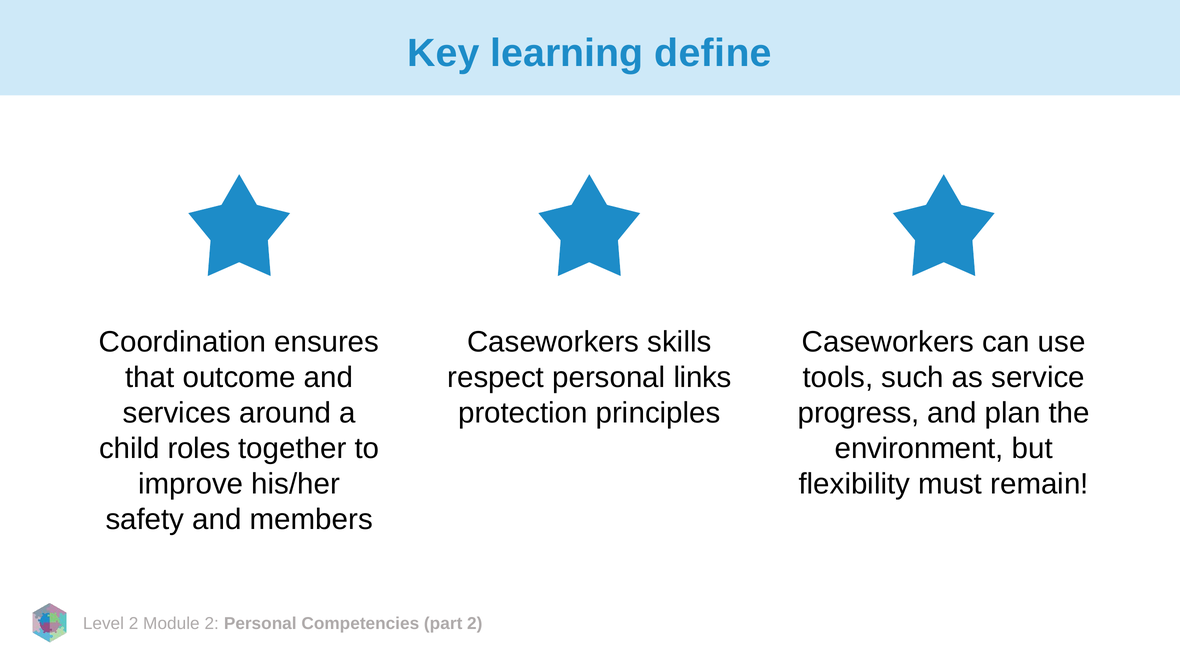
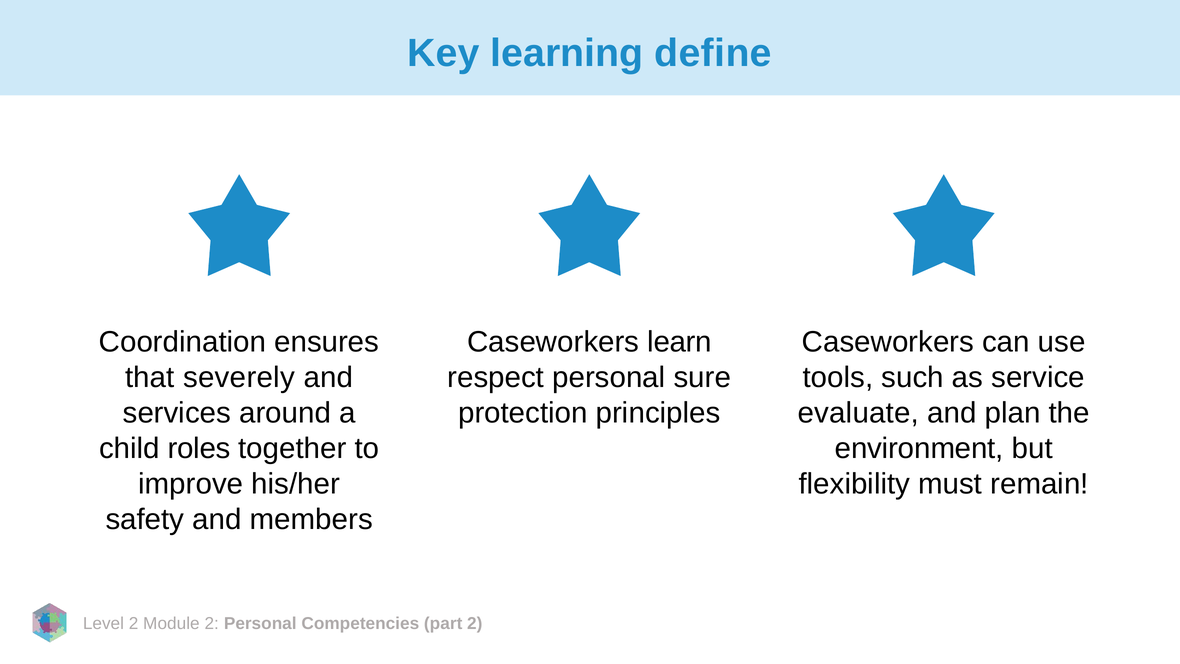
skills: skills -> learn (680, 342)
outcome: outcome -> severely (239, 377)
links: links -> sure (702, 377)
progress: progress -> evaluate (858, 413)
